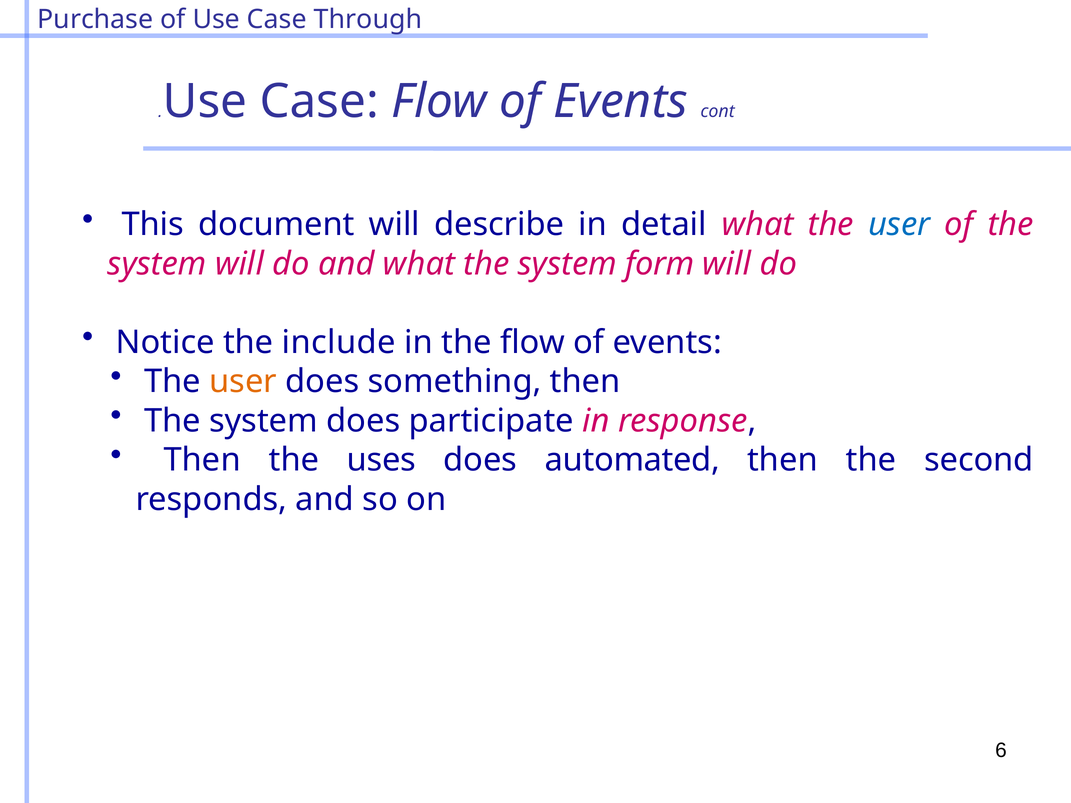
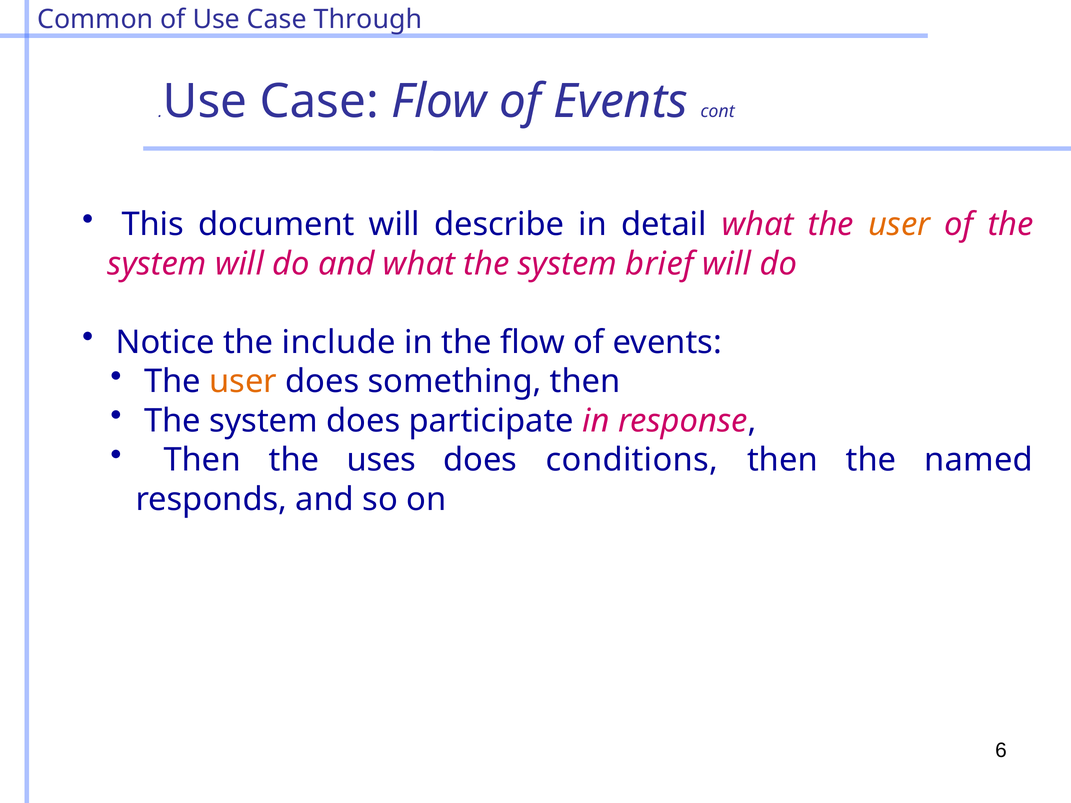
Purchase: Purchase -> Common (95, 19)
user colour: blue -> orange (899, 225)
form: form -> brief (660, 264)
automated: automated -> conditions (632, 460)
second: second -> named (979, 460)
